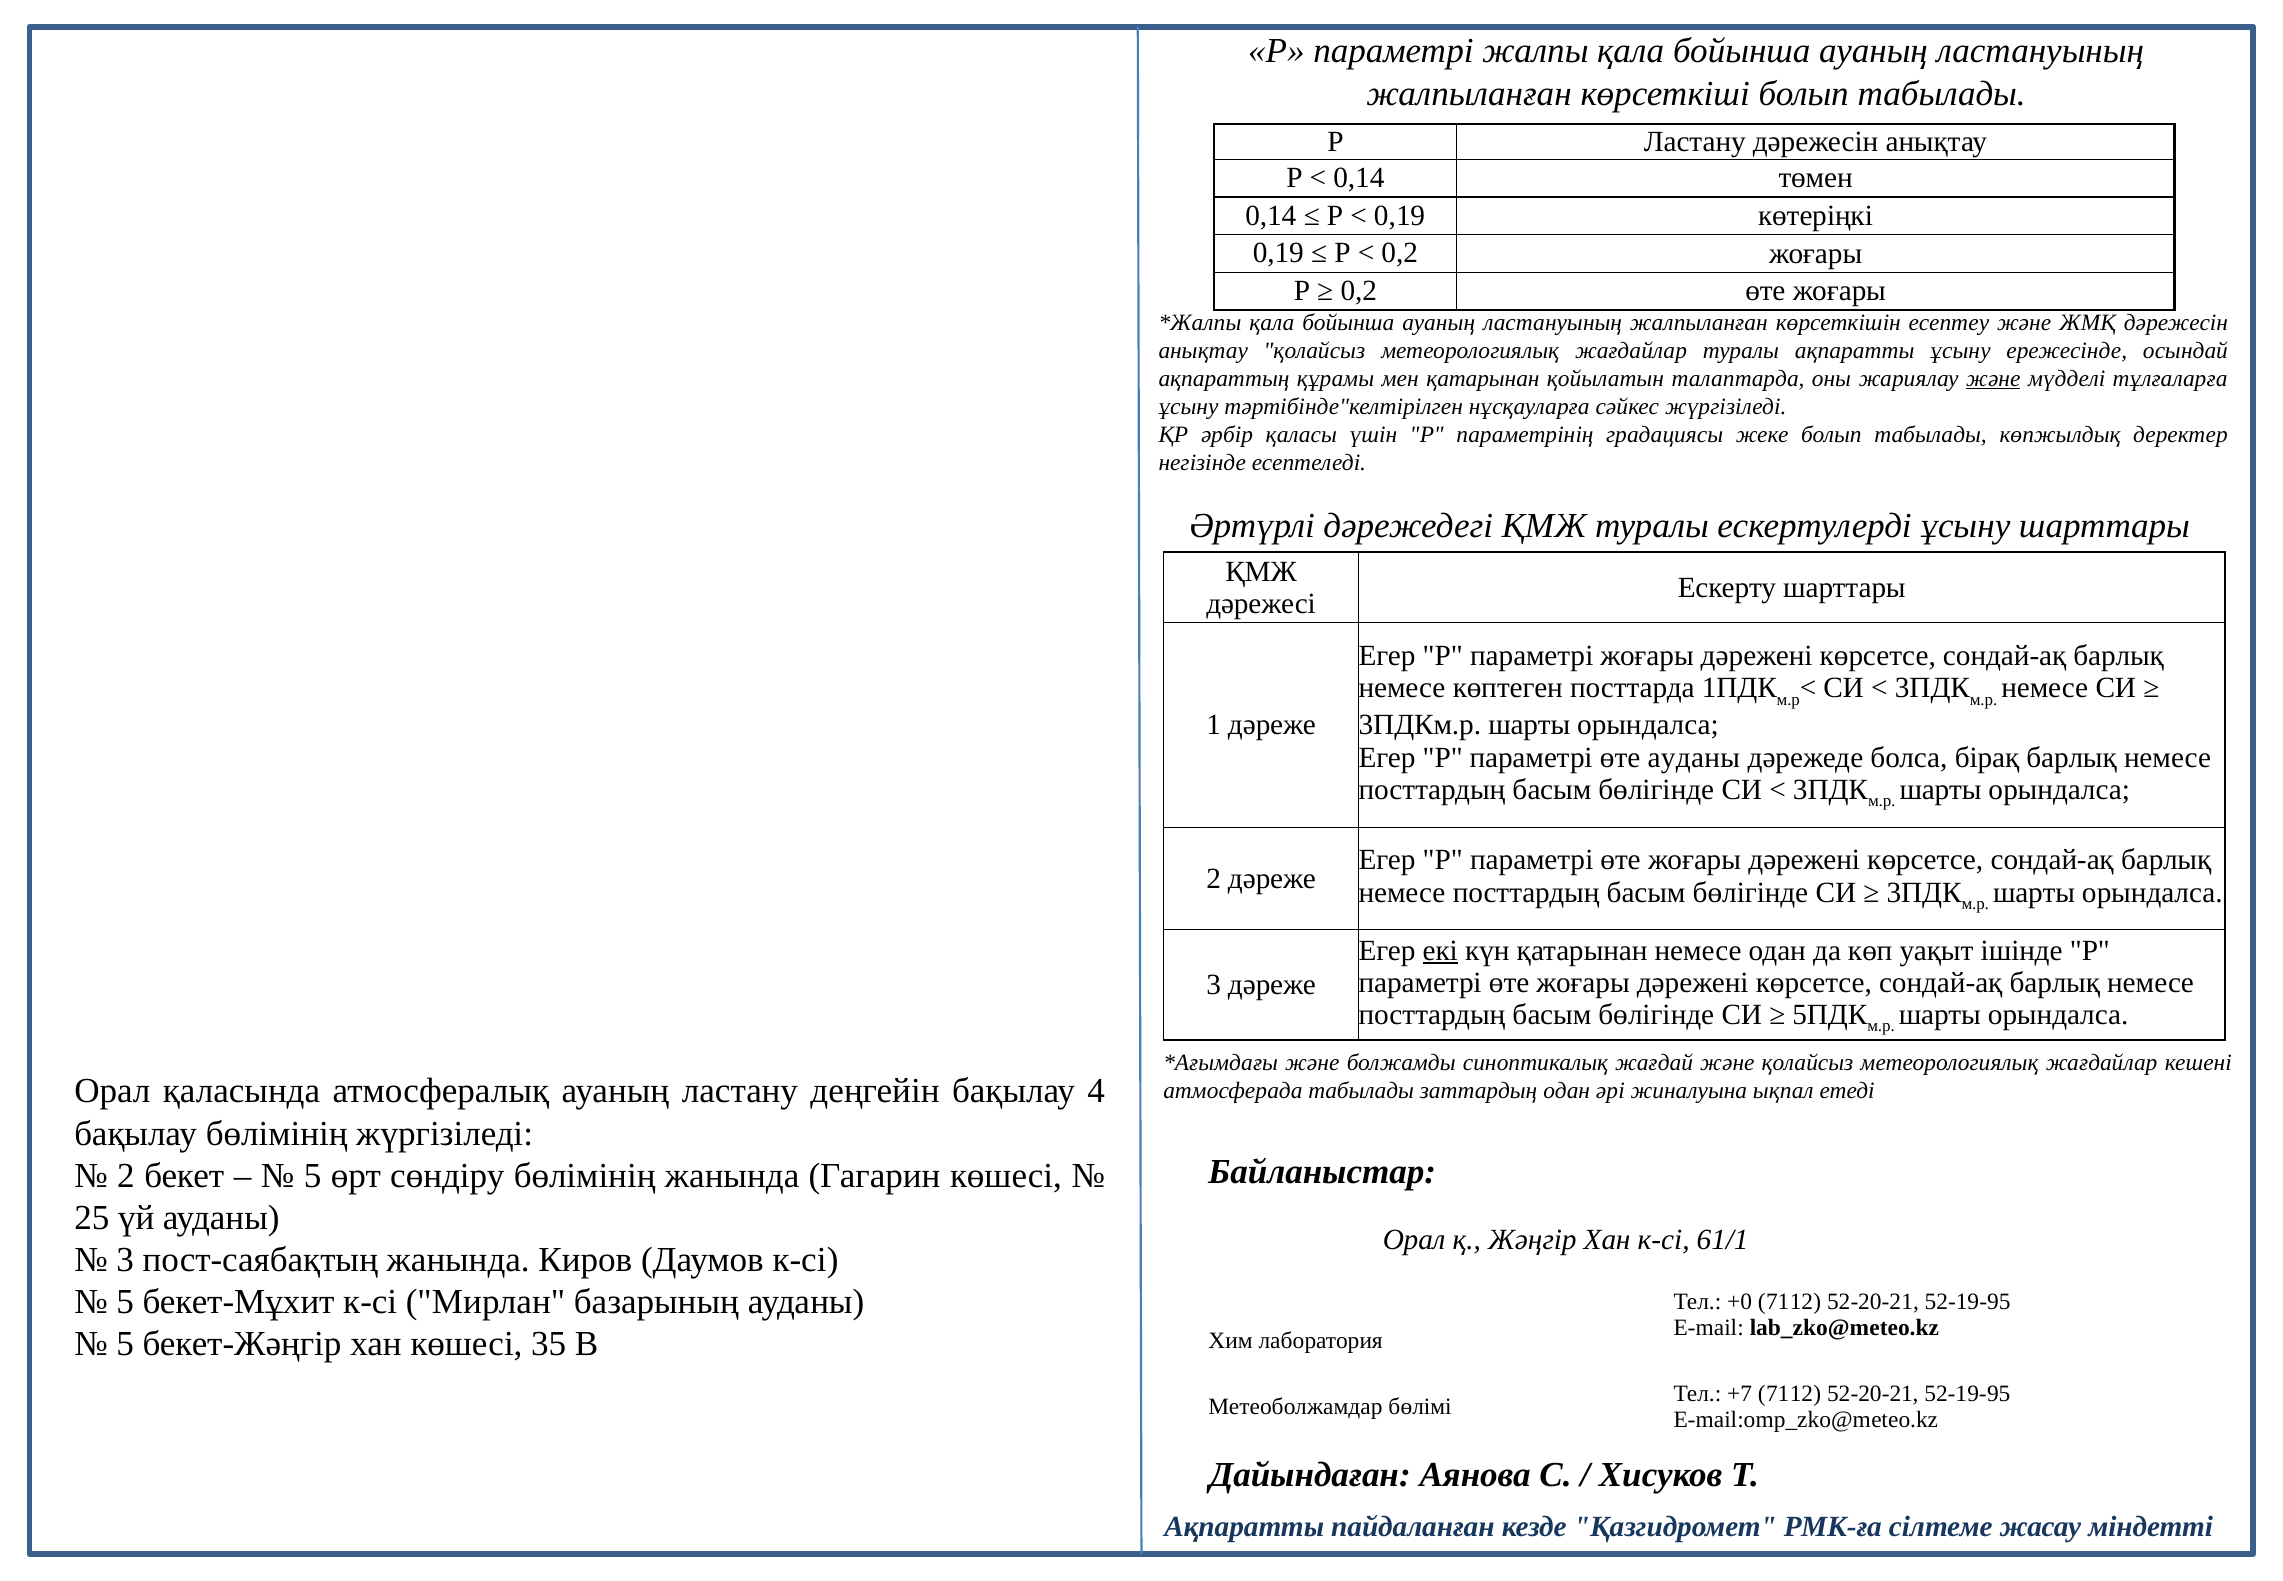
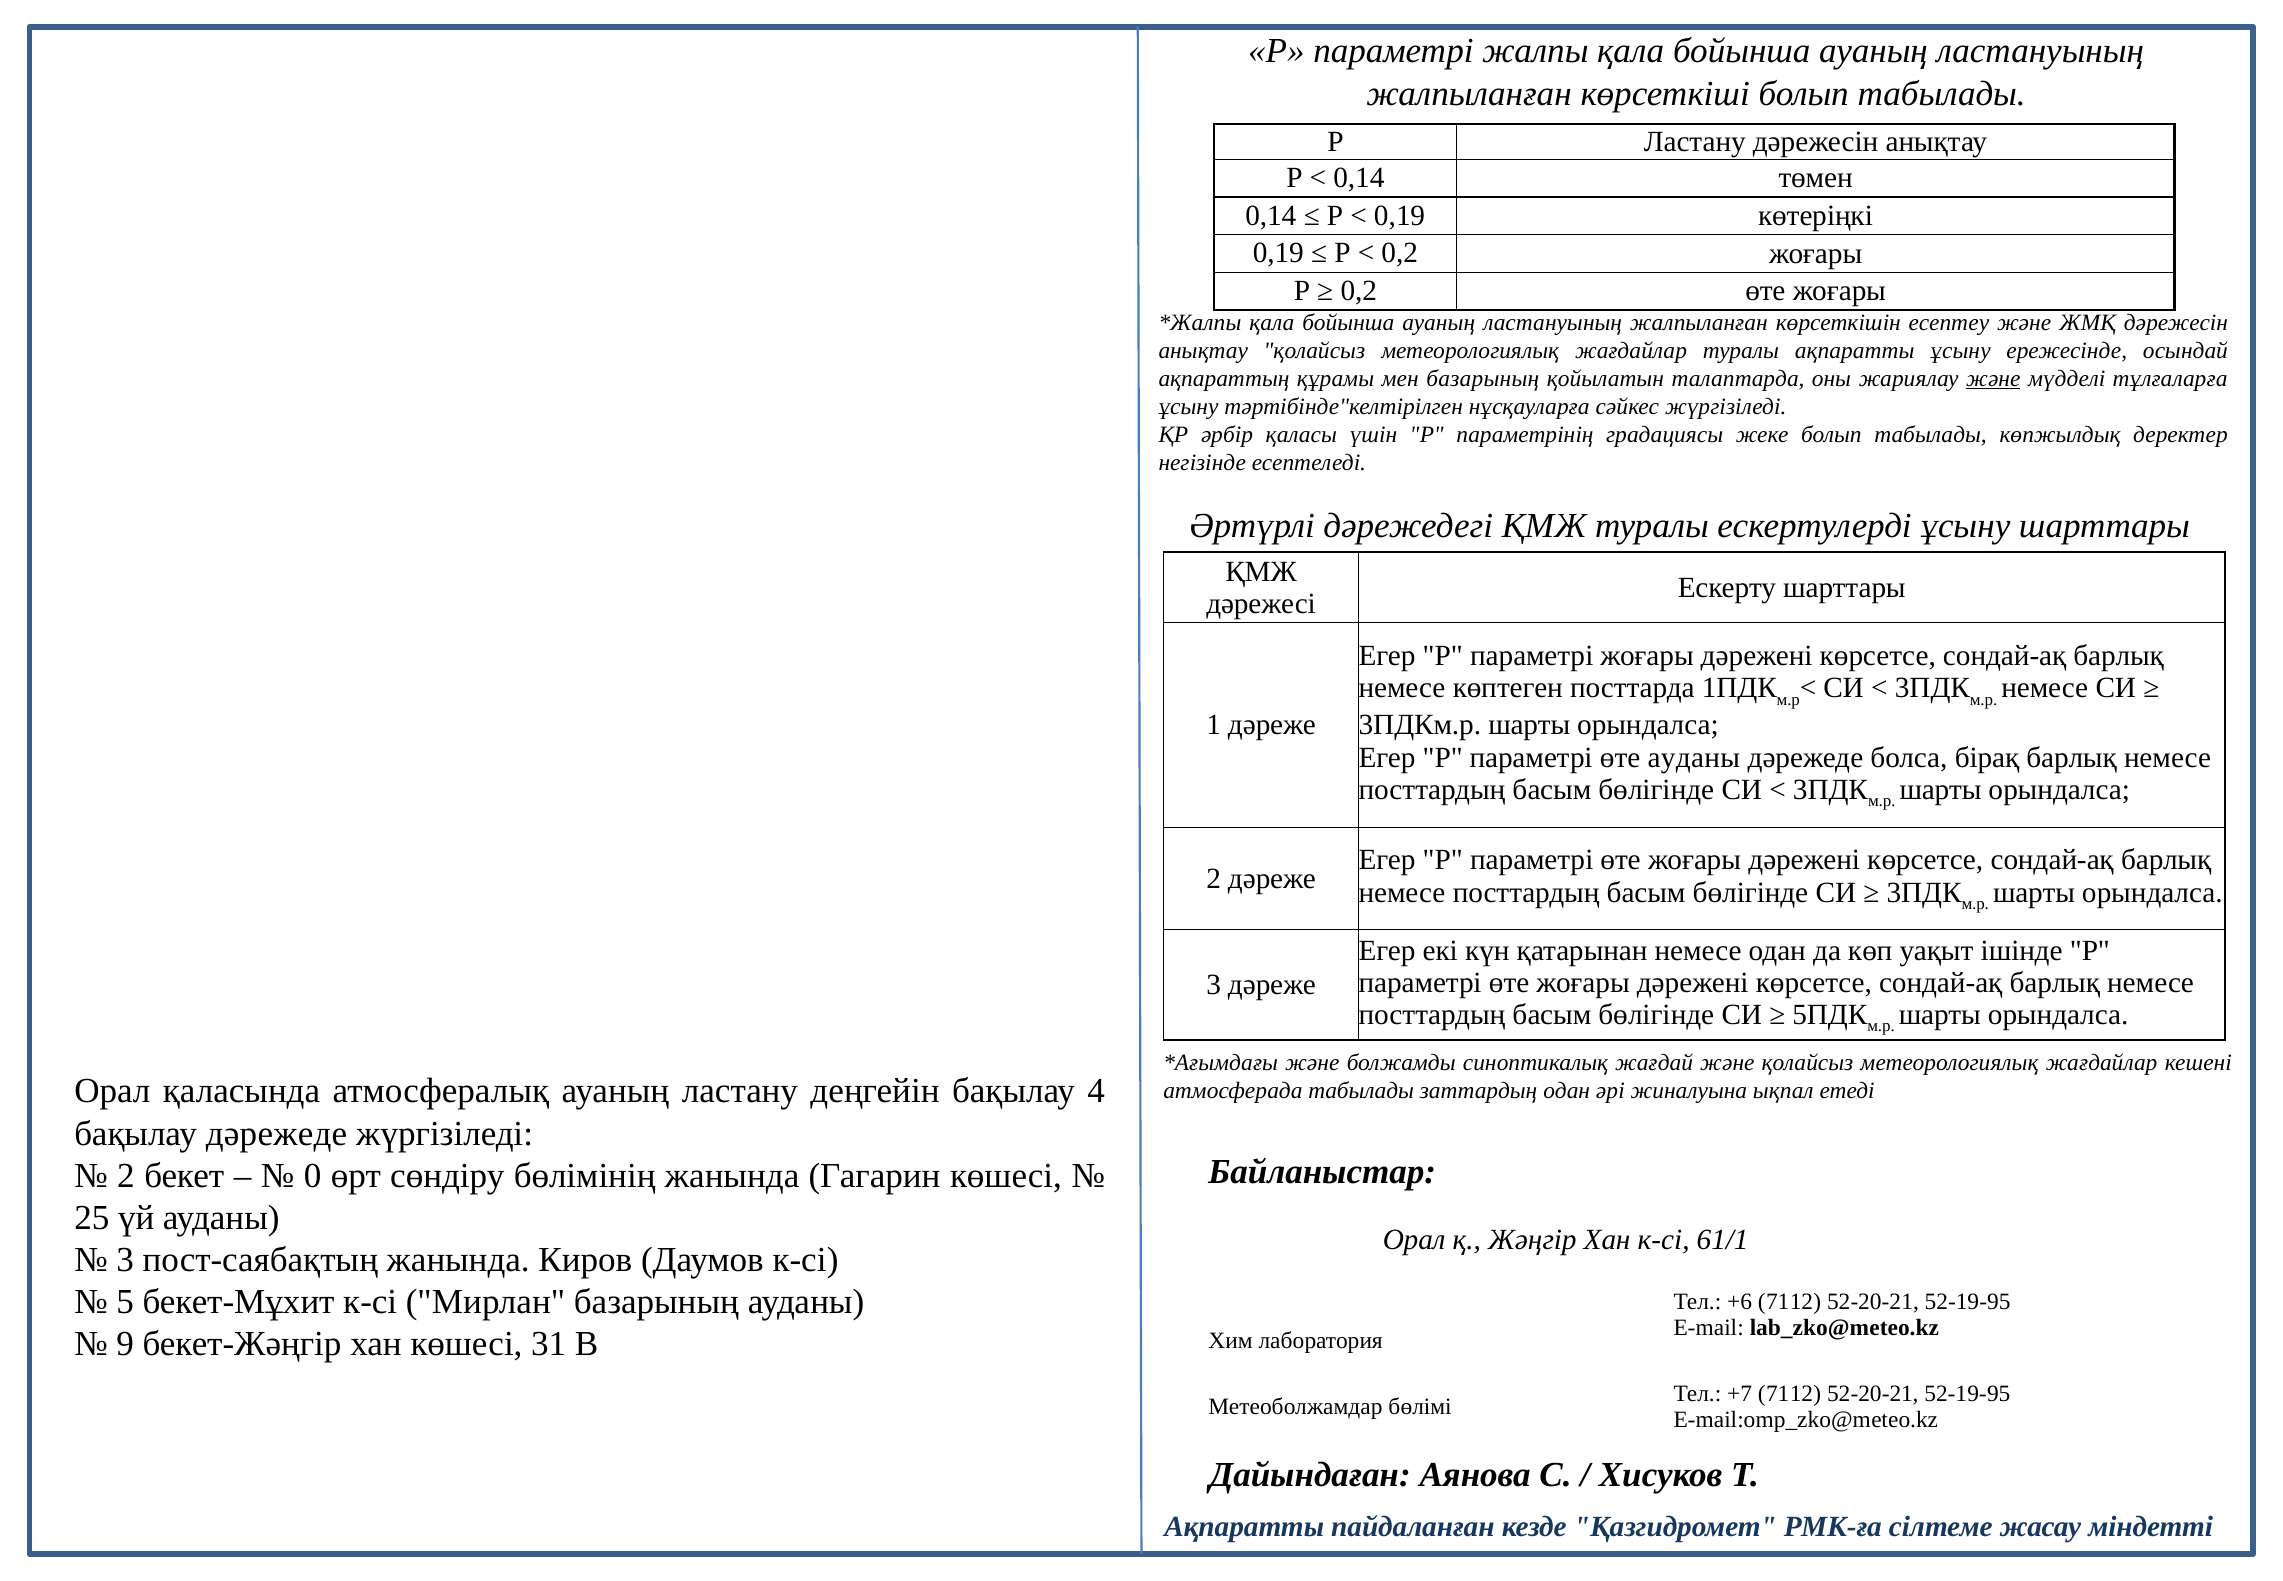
мен қатарынан: қатарынан -> базарының (1483, 378)
екі underline: present -> none (1440, 950)
бақылау бөлімінің: бөлімінің -> дәрежеде (277, 1133)
5: 5 -> 0 (313, 1175)
+0: +0 -> +6 (1740, 1302)
5: 5 -> 9 (125, 1344)
35: 35 -> 31 (549, 1344)
